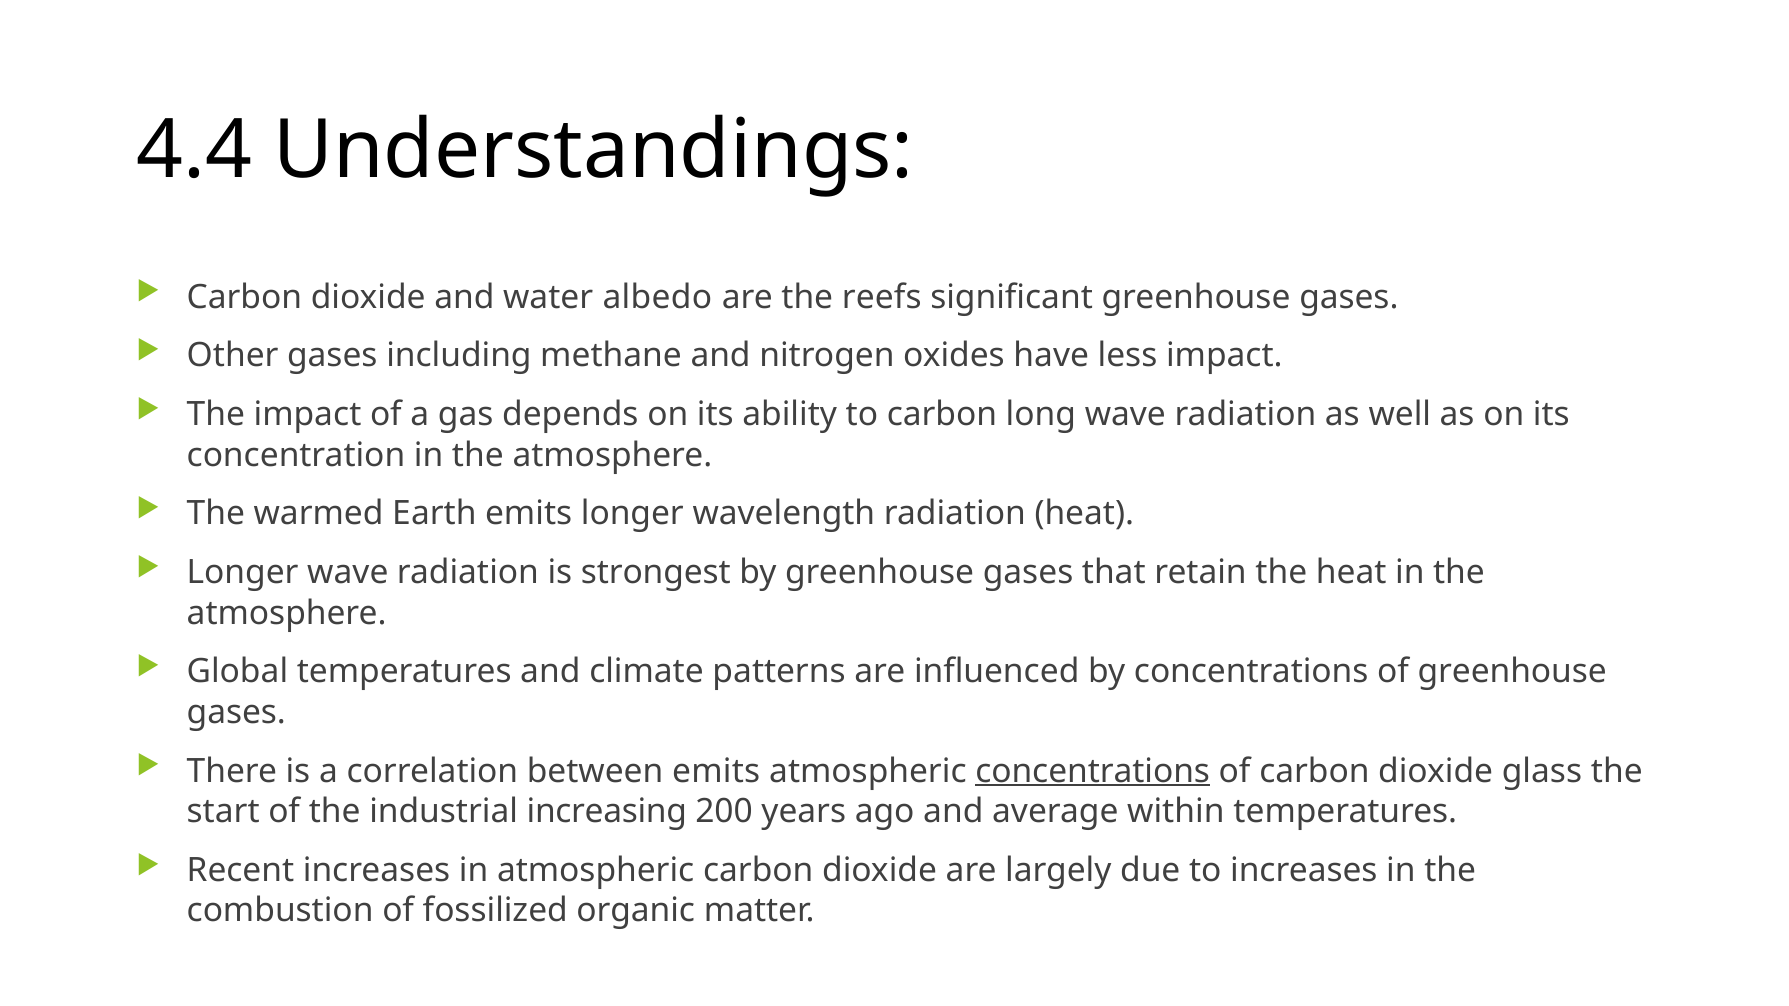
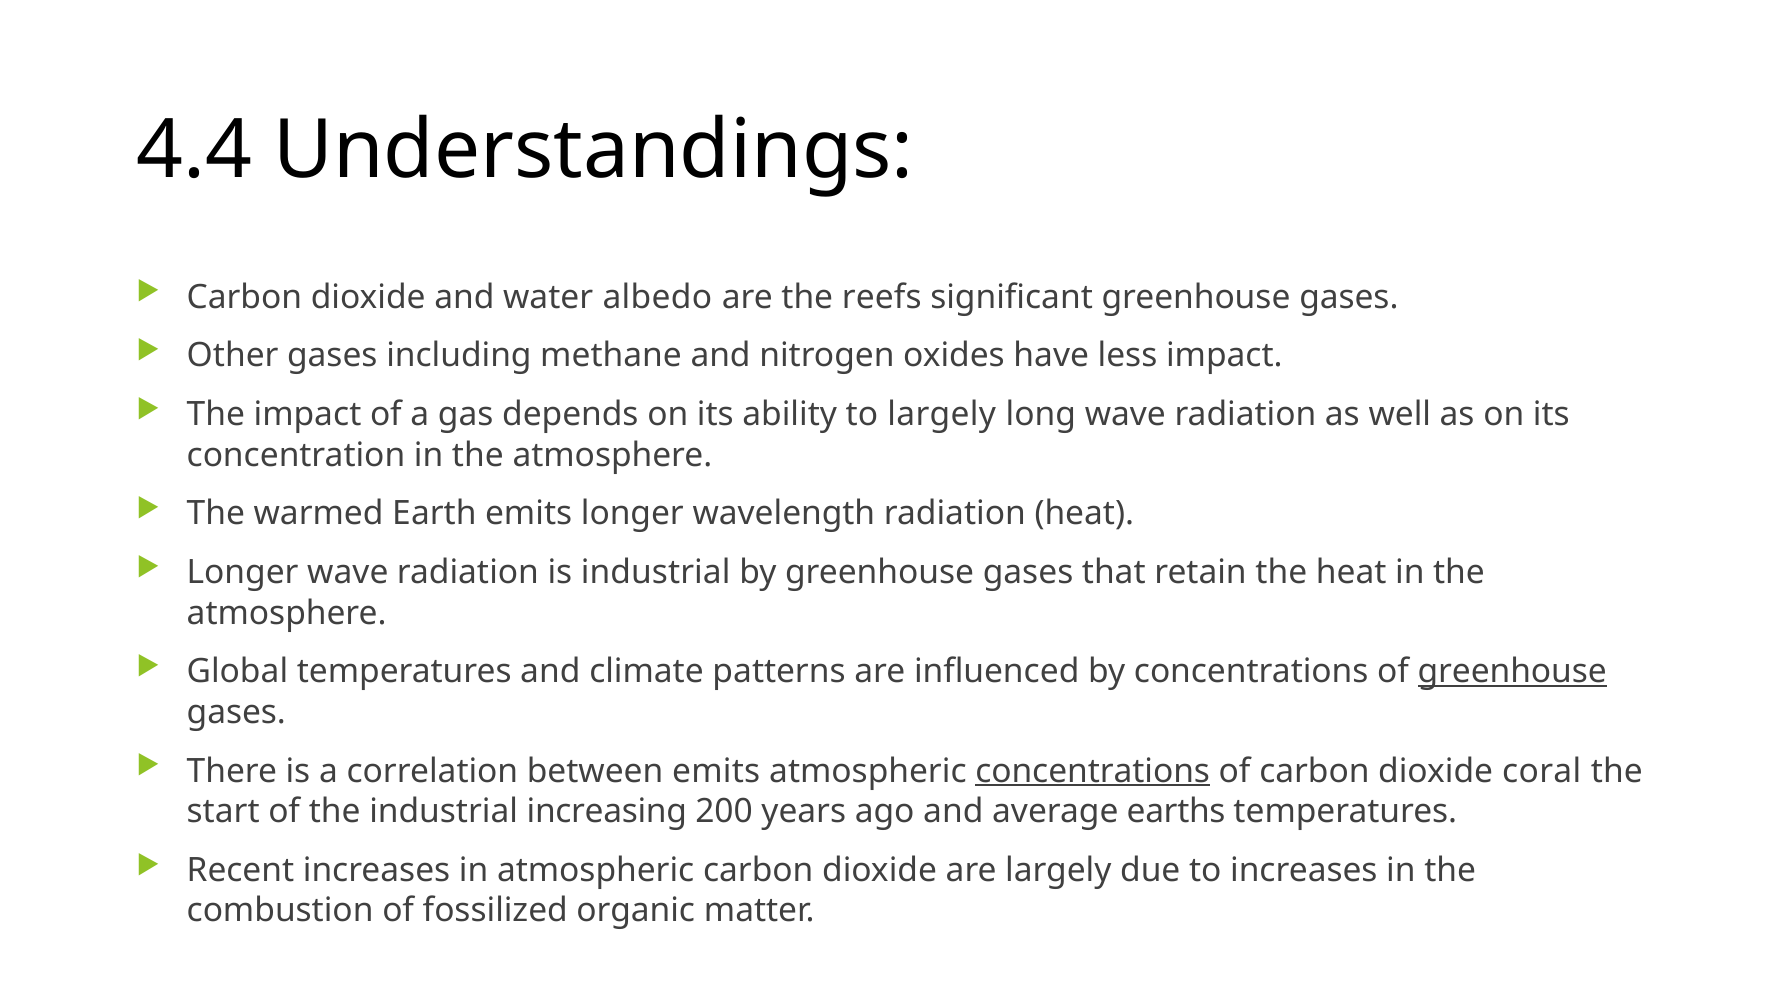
to carbon: carbon -> largely (942, 415)
is strongest: strongest -> industrial (656, 573)
greenhouse underline: none -> present (1512, 672)
glass: glass -> coral (1542, 771)
within: within -> earths (1176, 811)
